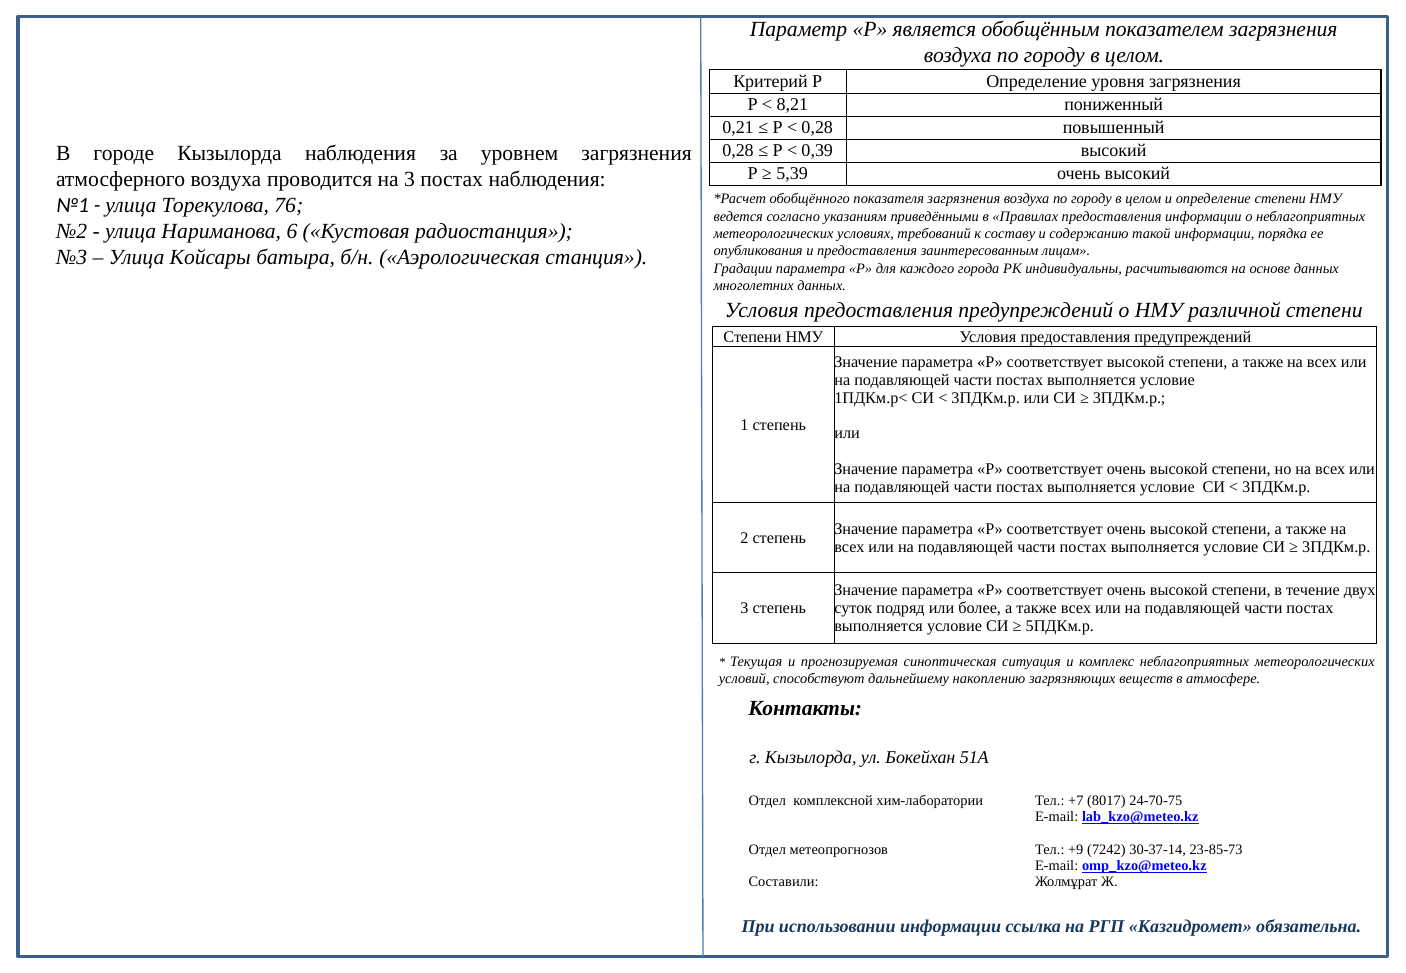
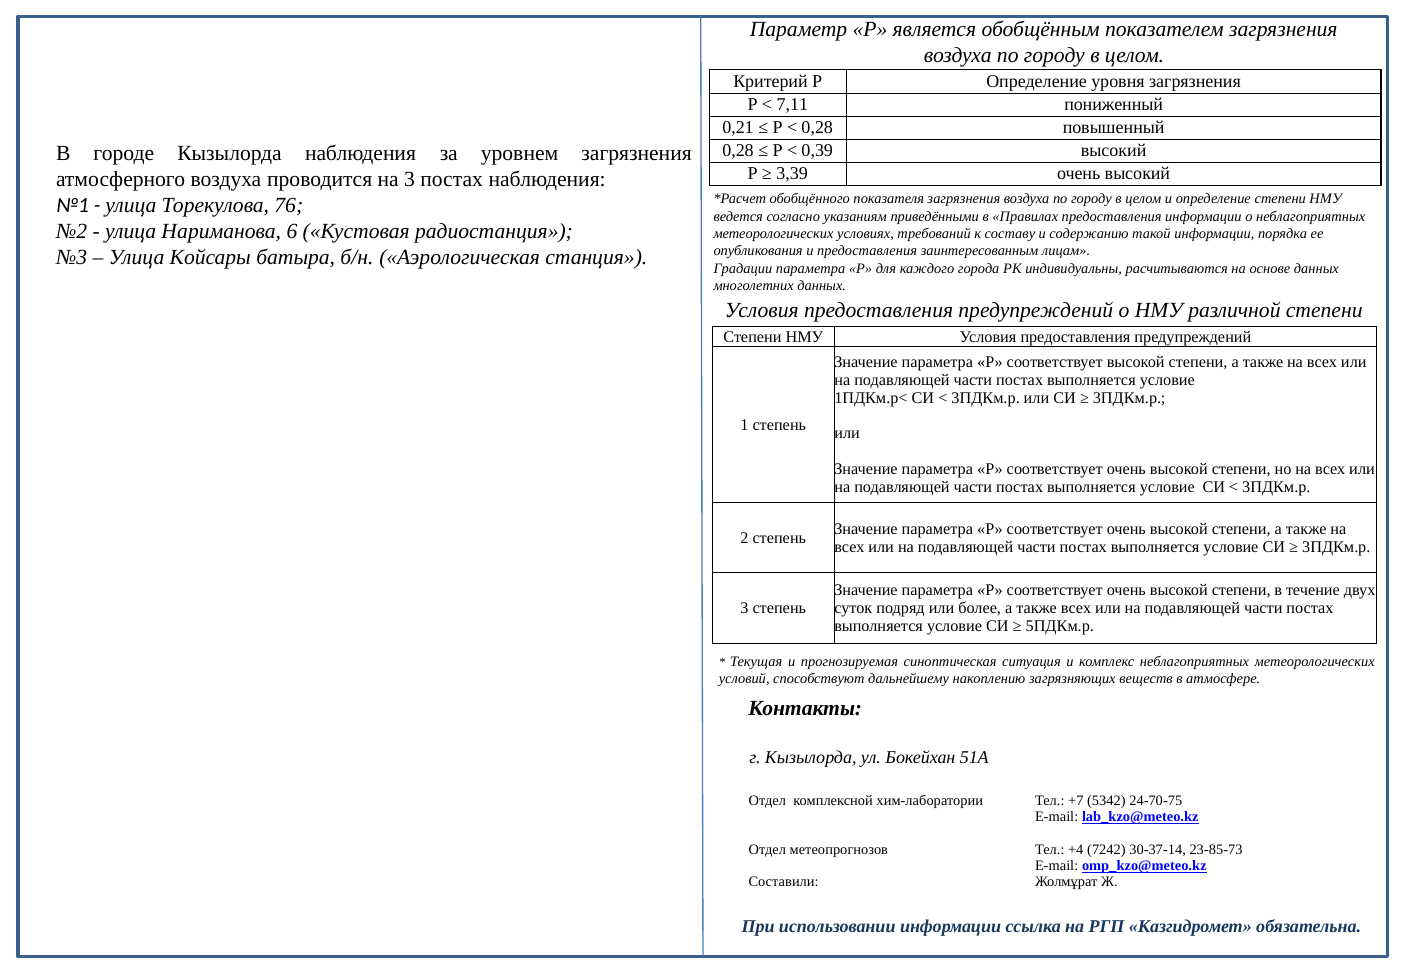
8,21: 8,21 -> 7,11 (792, 104)
5,39: 5,39 -> 3,39 (792, 174)
8017: 8017 -> 5342 (1106, 801)
+9: +9 -> +4 (1076, 850)
